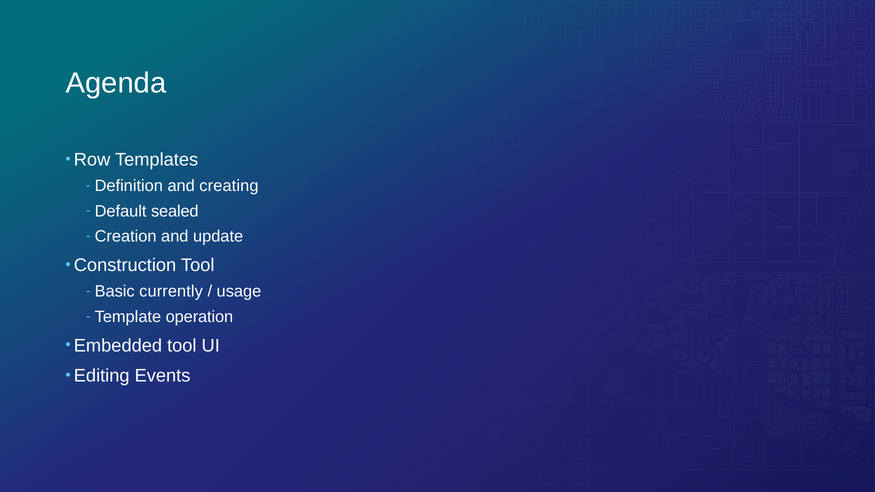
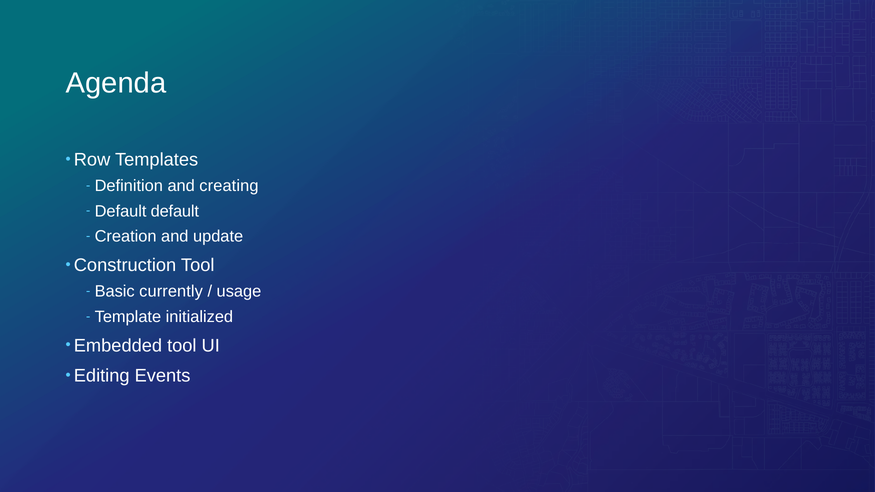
Default sealed: sealed -> default (175, 211)
operation: operation -> initialized (199, 317)
